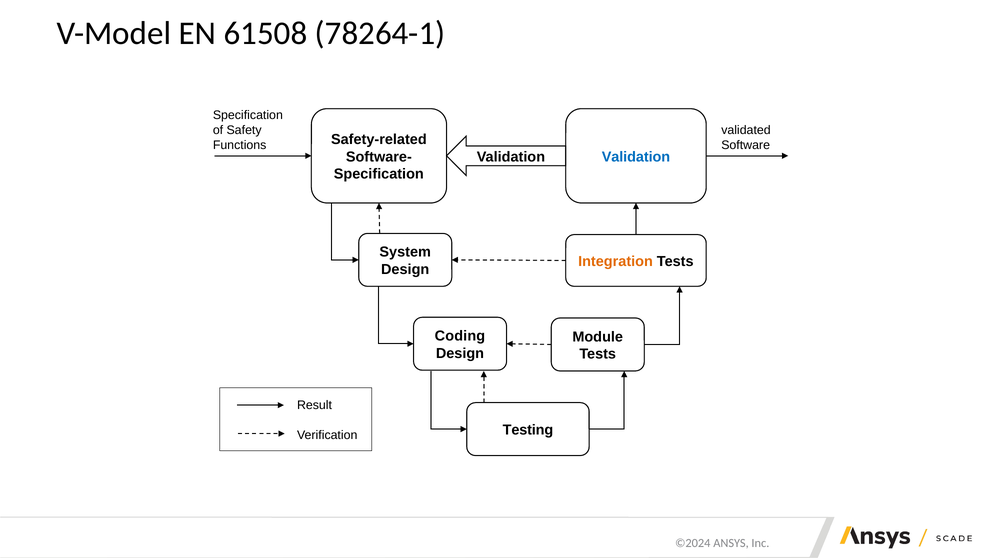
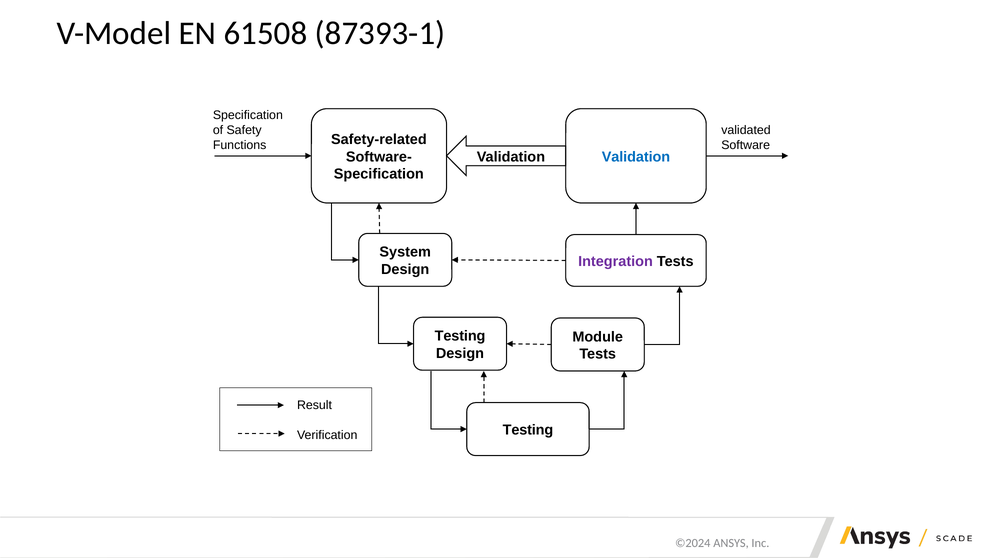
78264-1: 78264-1 -> 87393-1 (380, 33)
Integration colour: orange -> purple (616, 261)
Coding: Coding -> Testing (460, 336)
